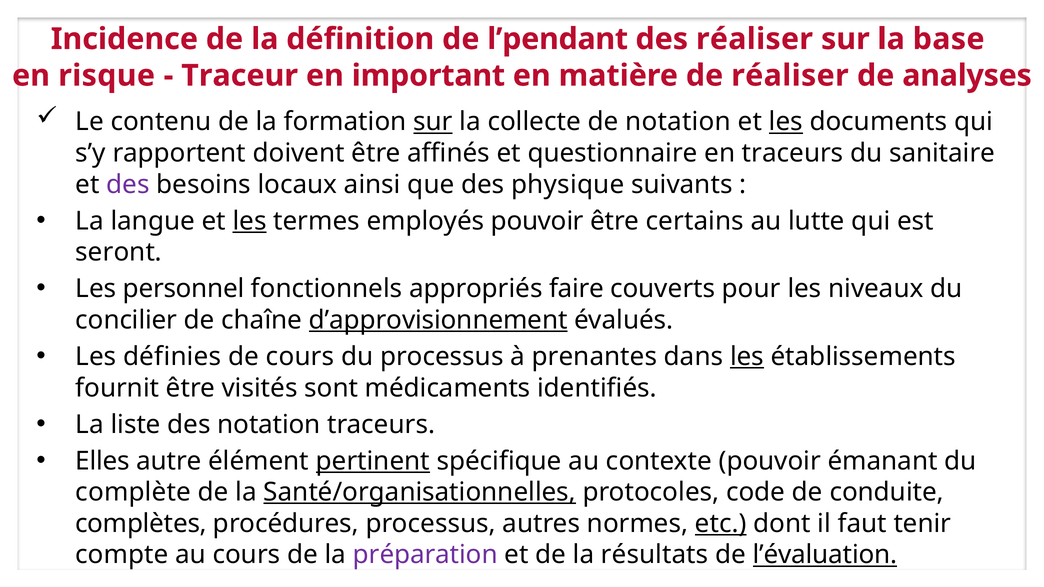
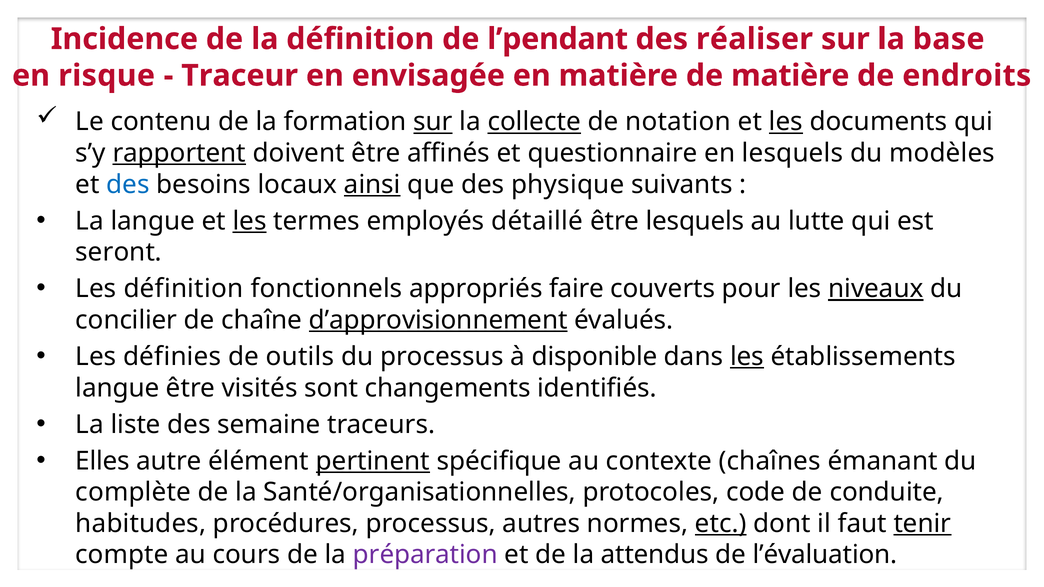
important: important -> envisagée (428, 76)
de réaliser: réaliser -> matière (790, 76)
analyses: analyses -> endroits (967, 76)
collecte underline: none -> present (534, 122)
rapportent underline: none -> present (179, 153)
en traceurs: traceurs -> lesquels (793, 153)
sanitaire: sanitaire -> modèles (942, 153)
des colour: purple -> blue (128, 185)
ainsi underline: none -> present (372, 185)
employés pouvoir: pouvoir -> détaillé (537, 221)
être certains: certains -> lesquels (695, 221)
Les personnel: personnel -> définition (183, 289)
niveaux underline: none -> present (876, 289)
de cours: cours -> outils (300, 357)
prenantes: prenantes -> disponible (595, 357)
fournit: fournit -> langue (117, 388)
médicaments: médicaments -> changements (448, 388)
des notation: notation -> semaine (269, 425)
contexte pouvoir: pouvoir -> chaînes (770, 461)
Santé/organisationnelles underline: present -> none (420, 492)
complètes: complètes -> habitudes (141, 524)
tenir underline: none -> present (922, 524)
résultats: résultats -> attendus (655, 555)
l’évaluation underline: present -> none (825, 555)
